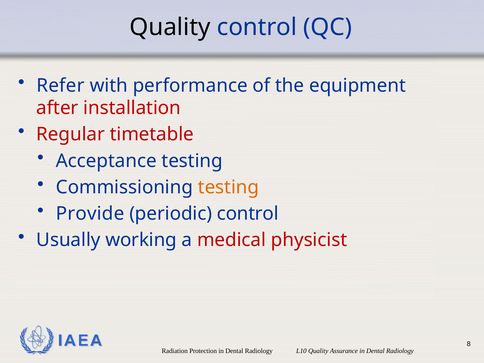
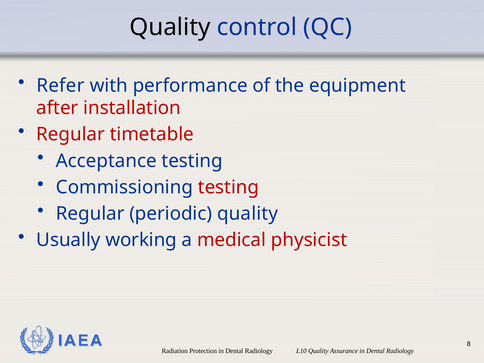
testing colour: orange -> red (228, 187)
Provide: Provide -> Regular (90, 214)
periodic control: control -> quality (248, 214)
